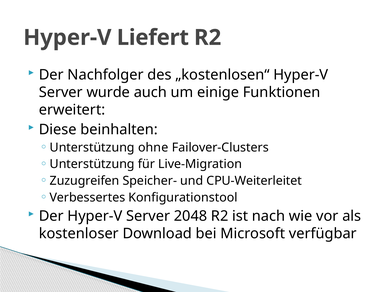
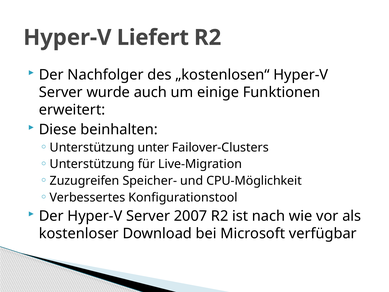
ohne: ohne -> unter (153, 147)
CPU-Weiterleitet: CPU-Weiterleitet -> CPU-Möglichkeit (254, 181)
2048: 2048 -> 2007 (191, 216)
